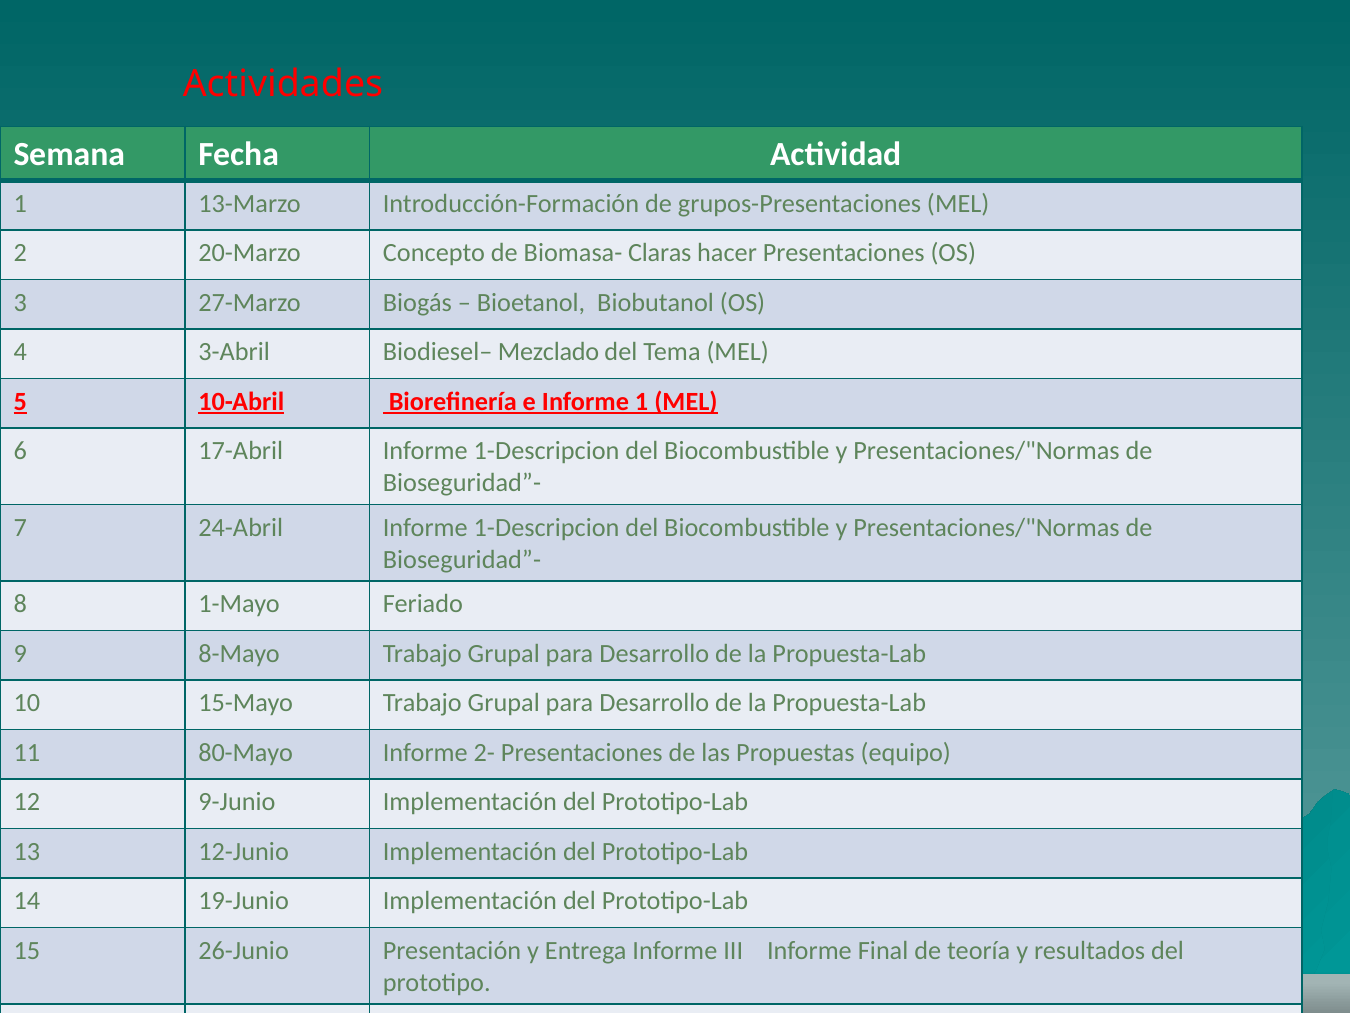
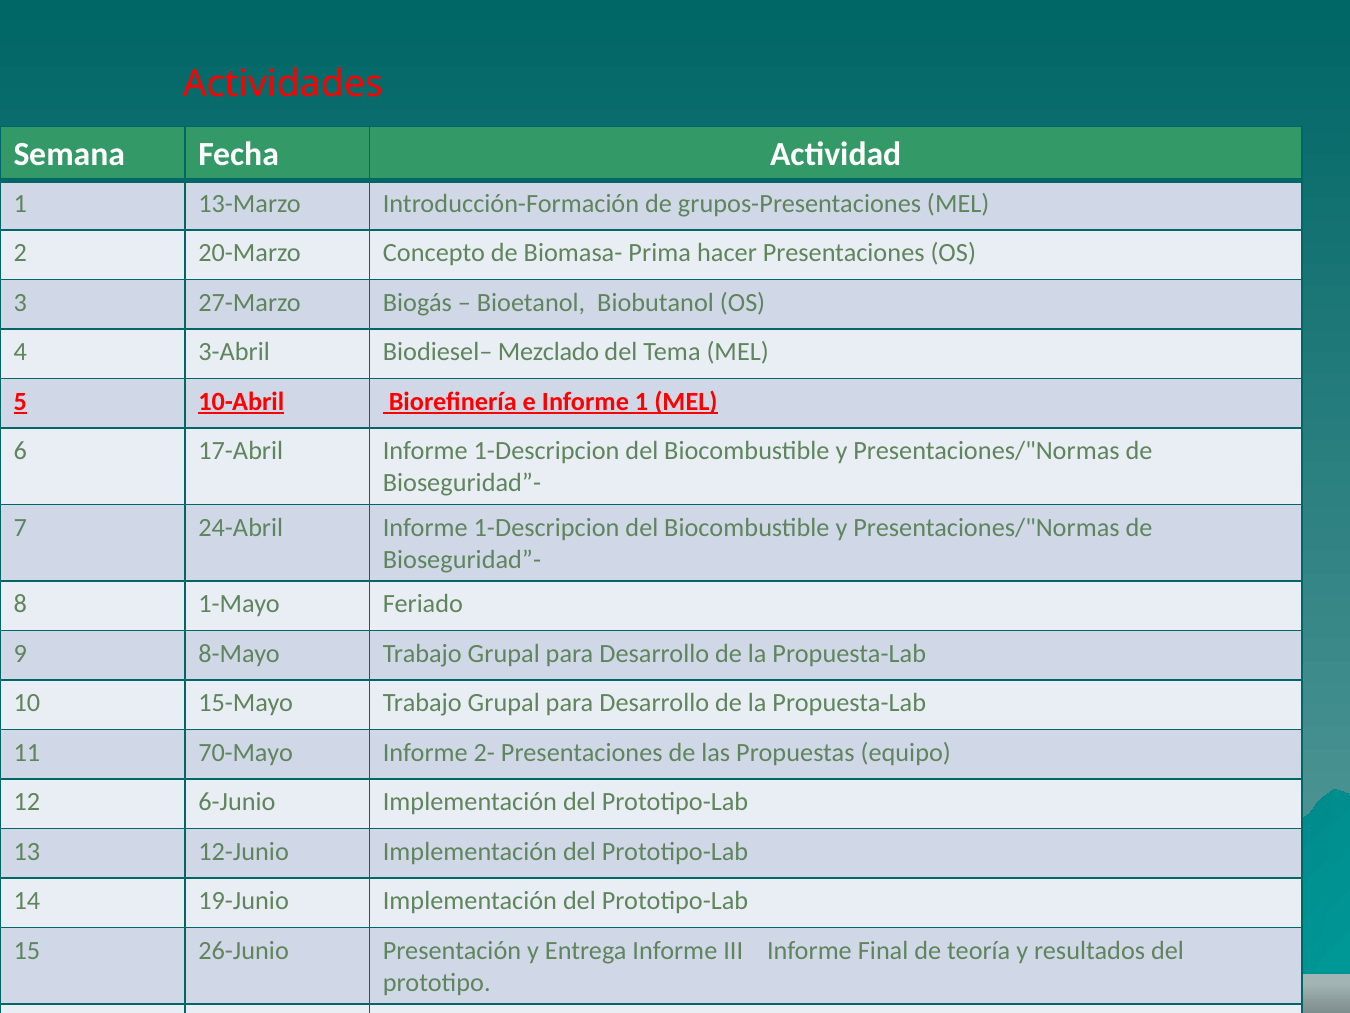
Claras: Claras -> Prima (660, 253)
80-Mayo: 80-Mayo -> 70-Mayo (246, 752)
9-Junio: 9-Junio -> 6-Junio (237, 802)
